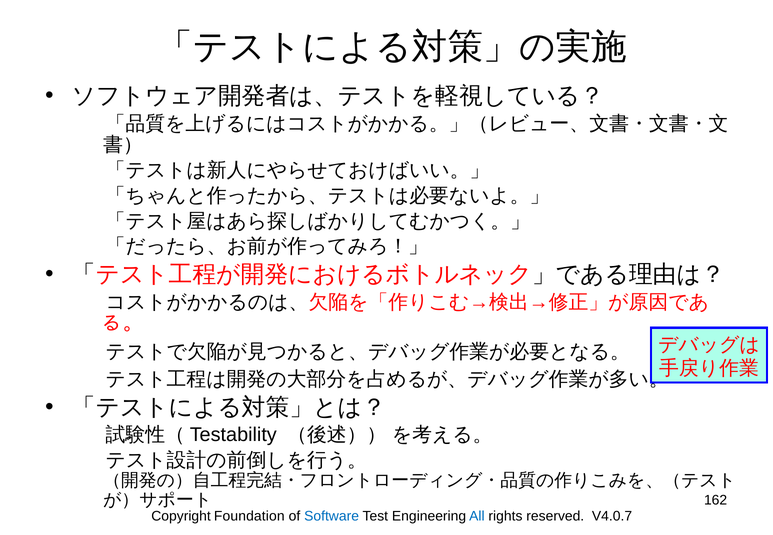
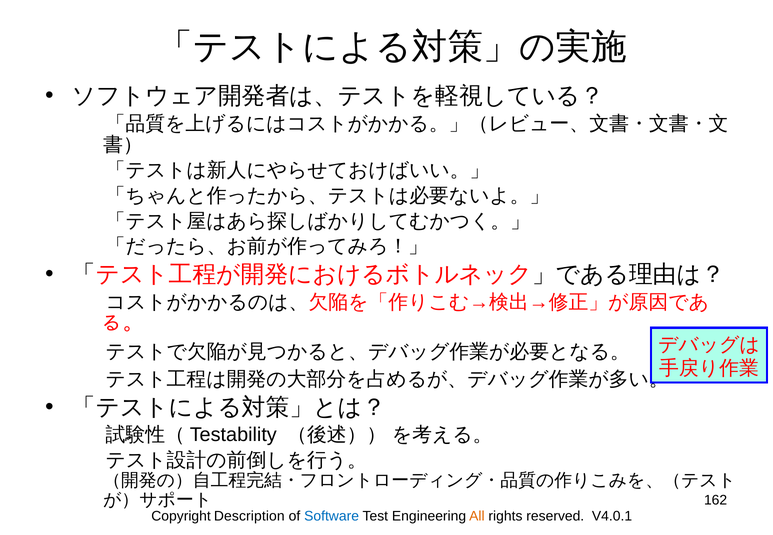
Foundation: Foundation -> Description (249, 516)
All colour: blue -> orange (477, 516)
V4.0.7: V4.0.7 -> V4.0.1 (612, 516)
